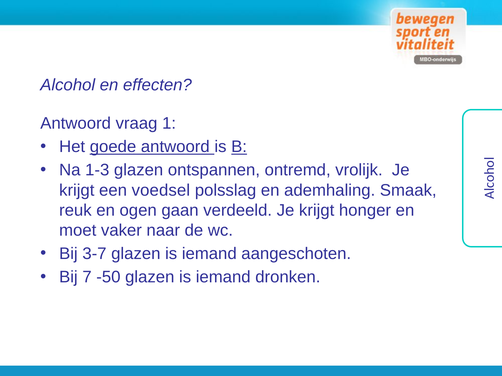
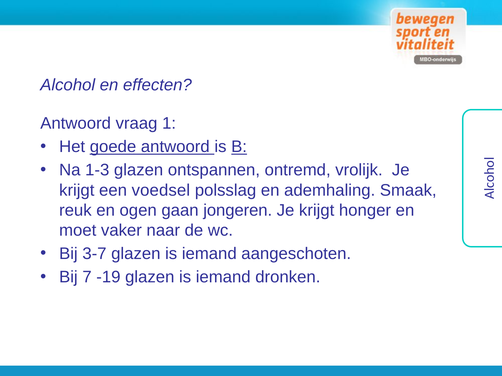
verdeeld: verdeeld -> jongeren (238, 211)
-50: -50 -> -19 (108, 277)
